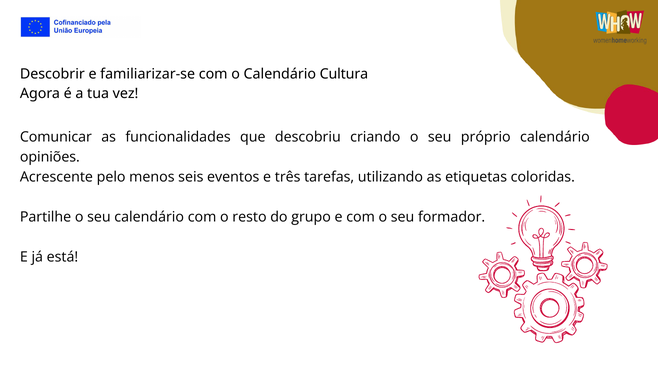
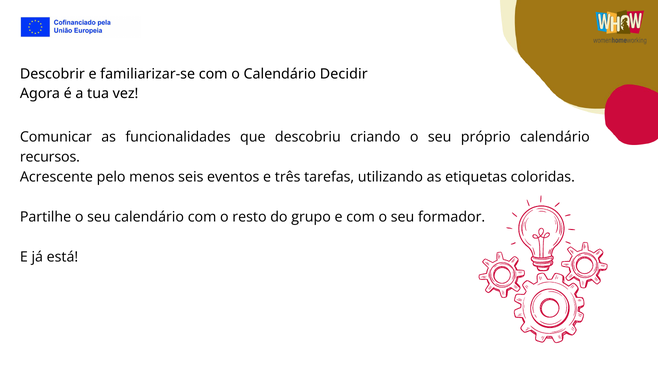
Cultura: Cultura -> Decidir (344, 74)
opiniões: opiniões -> recursos (50, 157)
